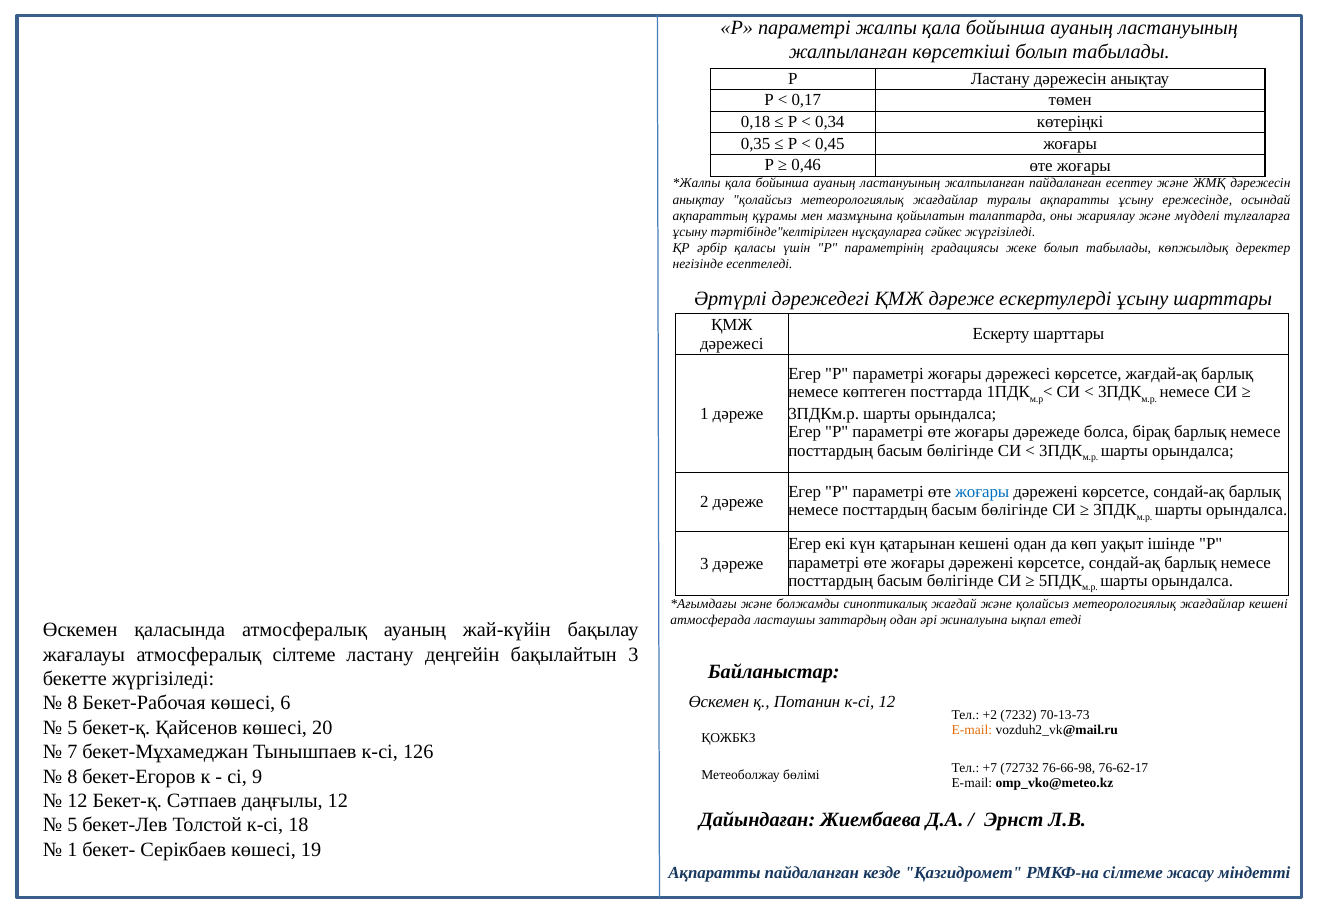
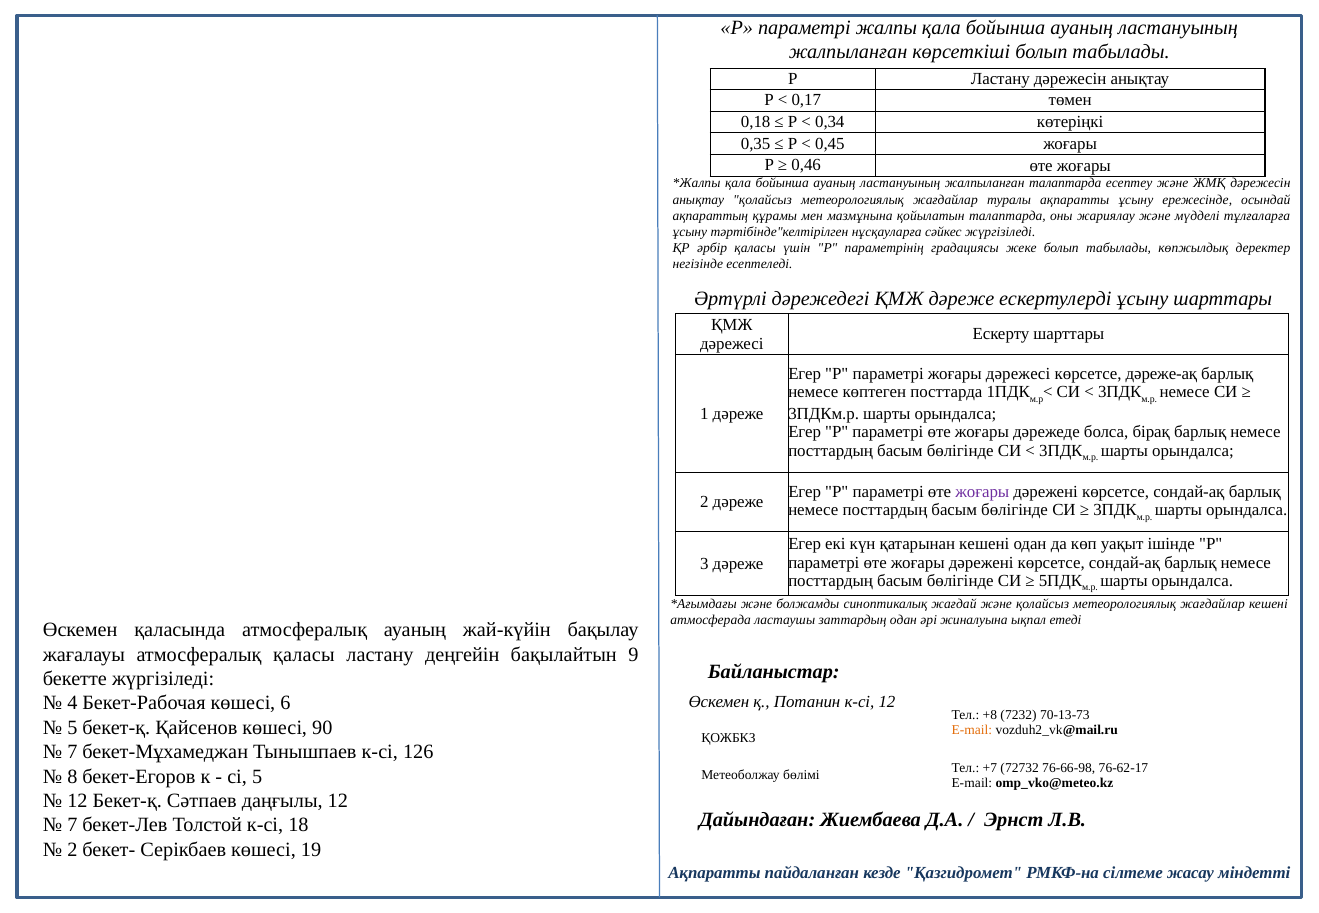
жалпыланған пайдаланған: пайдаланған -> талаптарда (1065, 184)
жағдай-ақ: жағдай-ақ -> дәреже-ақ (1161, 374)
жоғары colour: blue -> purple (982, 492)
атмосфералық сілтеме: сілтеме -> қаласы (304, 655)
бақылайтын 3: 3 -> 9 (633, 655)
8: 8 -> 4 (72, 703)
+2: +2 -> +8 (990, 715)
20: 20 -> 90 (322, 728)
сі 9: 9 -> 5 (257, 776)
5: 5 -> 7 (72, 825)
1: 1 -> 2 (72, 850)
